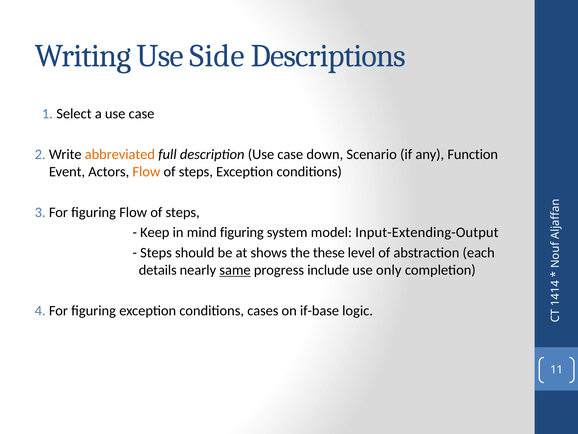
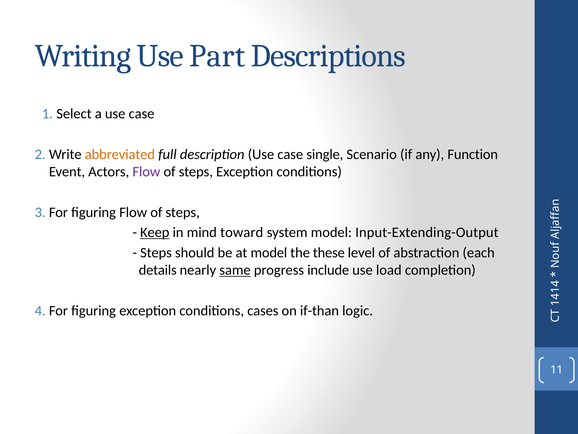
Side: Side -> Part (217, 56)
down: down -> single (325, 154)
Flow colour: orange -> purple (146, 172)
Keep underline: none -> present (155, 232)
mind figuring: figuring -> toward (242, 232)
at shows: shows -> model (269, 252)
only: only -> load (389, 270)
if-base: if-base -> if-than (319, 310)
